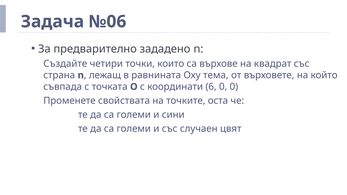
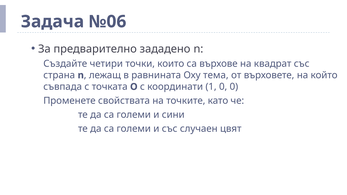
6: 6 -> 1 (211, 87)
оста: оста -> като (218, 101)
